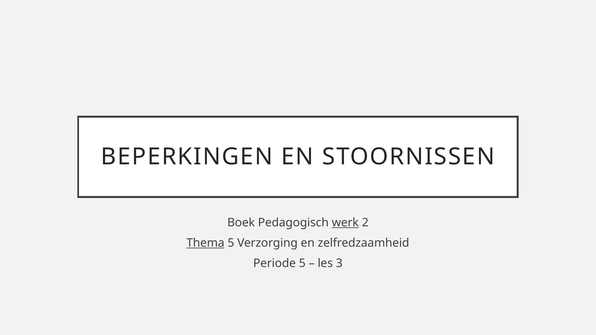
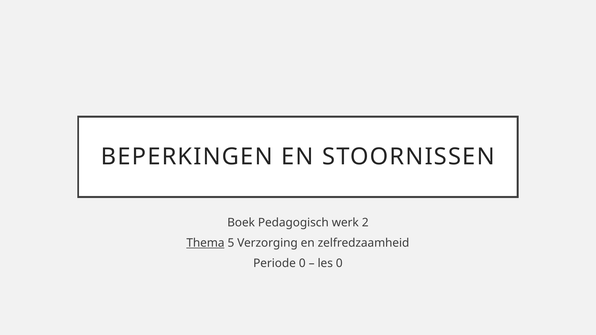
werk underline: present -> none (345, 223)
Periode 5: 5 -> 0 (302, 264)
les 3: 3 -> 0 (339, 264)
